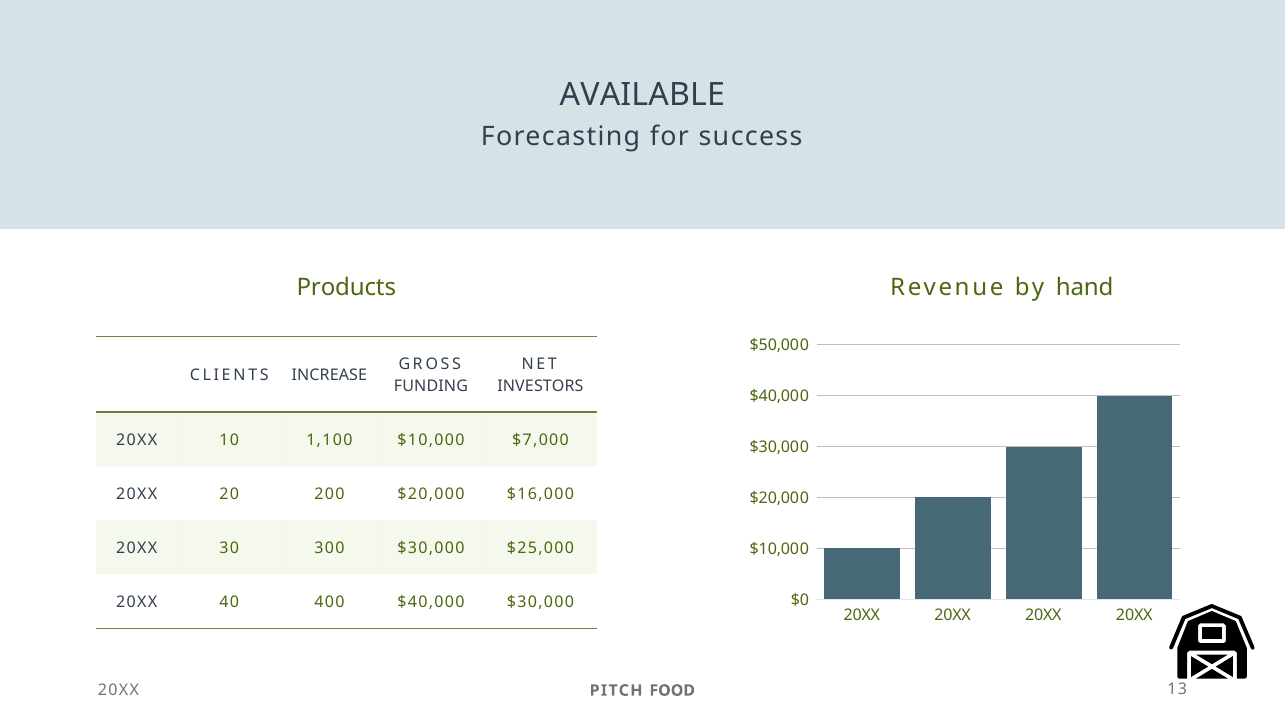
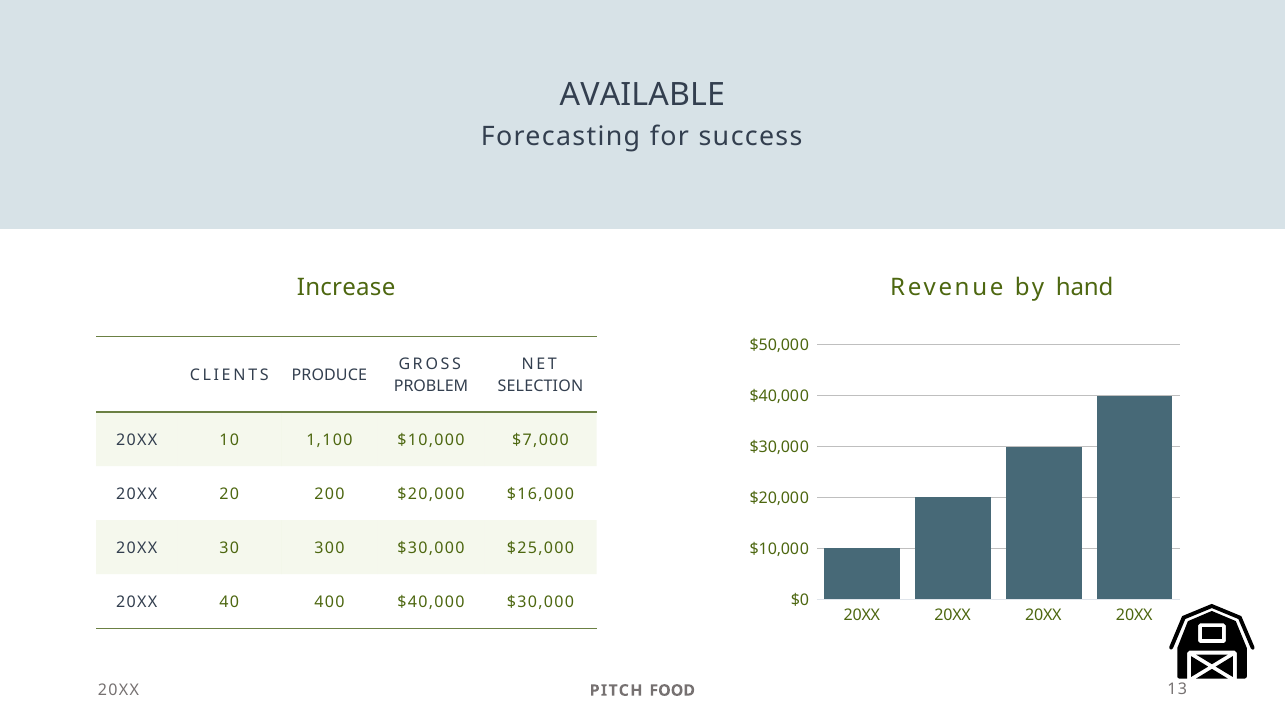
Products: Products -> Increase (346, 288)
INCREASE: INCREASE -> PRODUCE (329, 375)
FUNDING: FUNDING -> PROBLEM (431, 386)
INVESTORS: INVESTORS -> SELECTION (540, 386)
